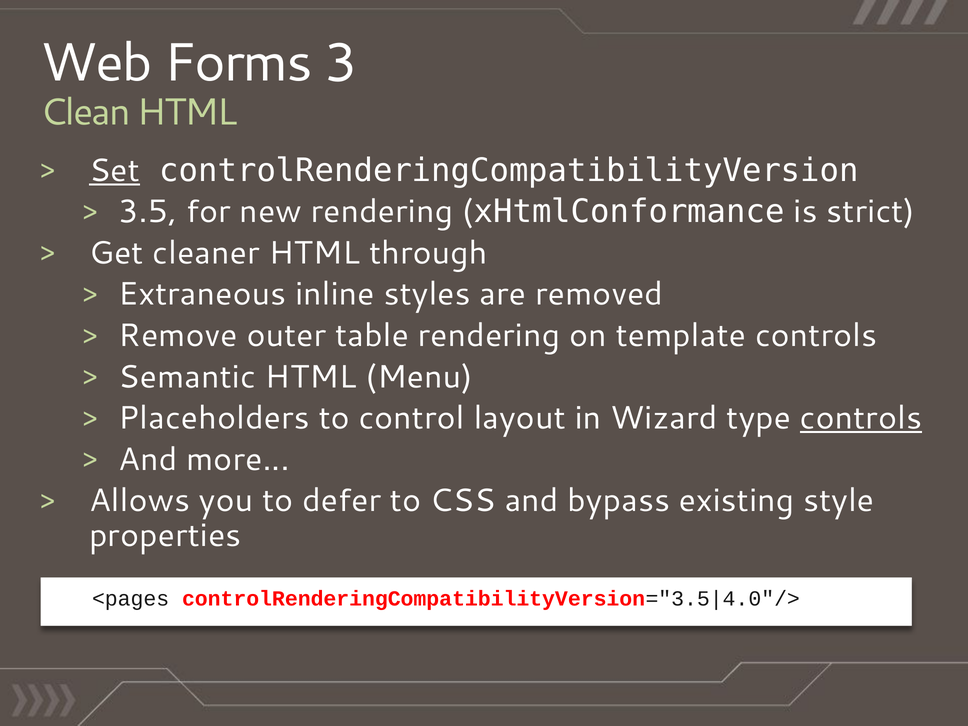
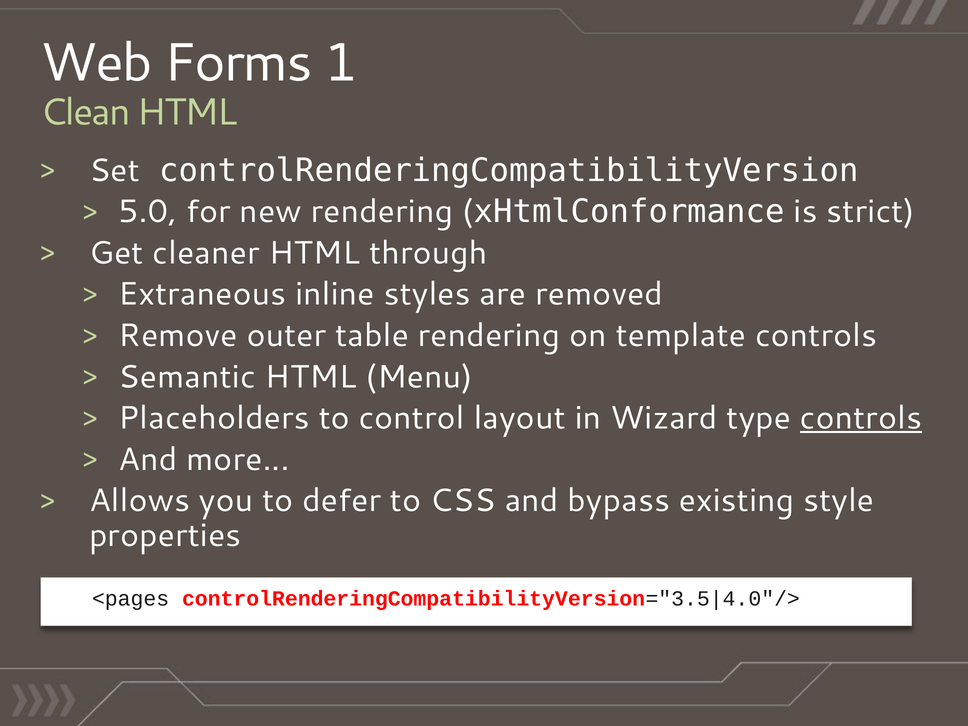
3: 3 -> 1 (341, 63)
Set underline: present -> none (115, 171)
3.5: 3.5 -> 5.0 (148, 212)
